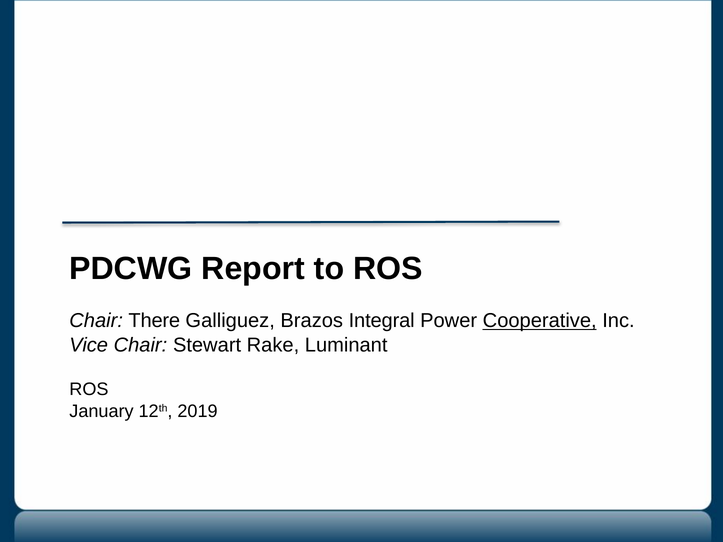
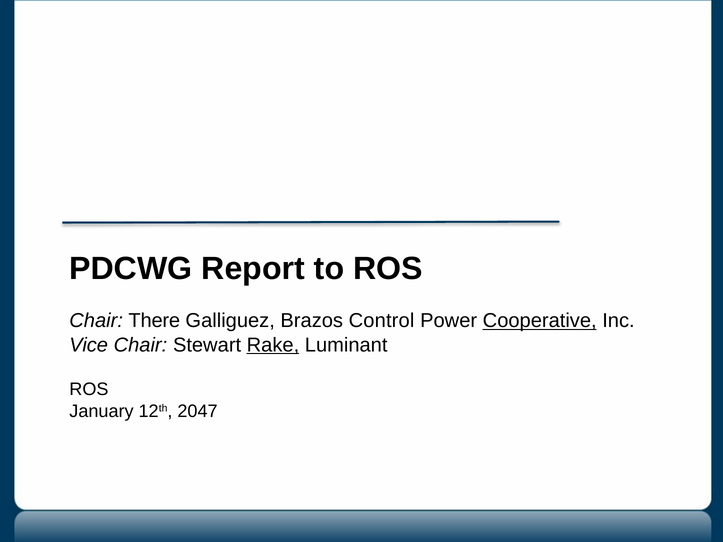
Integral: Integral -> Control (382, 321)
Rake underline: none -> present (273, 345)
2019: 2019 -> 2047 (198, 411)
